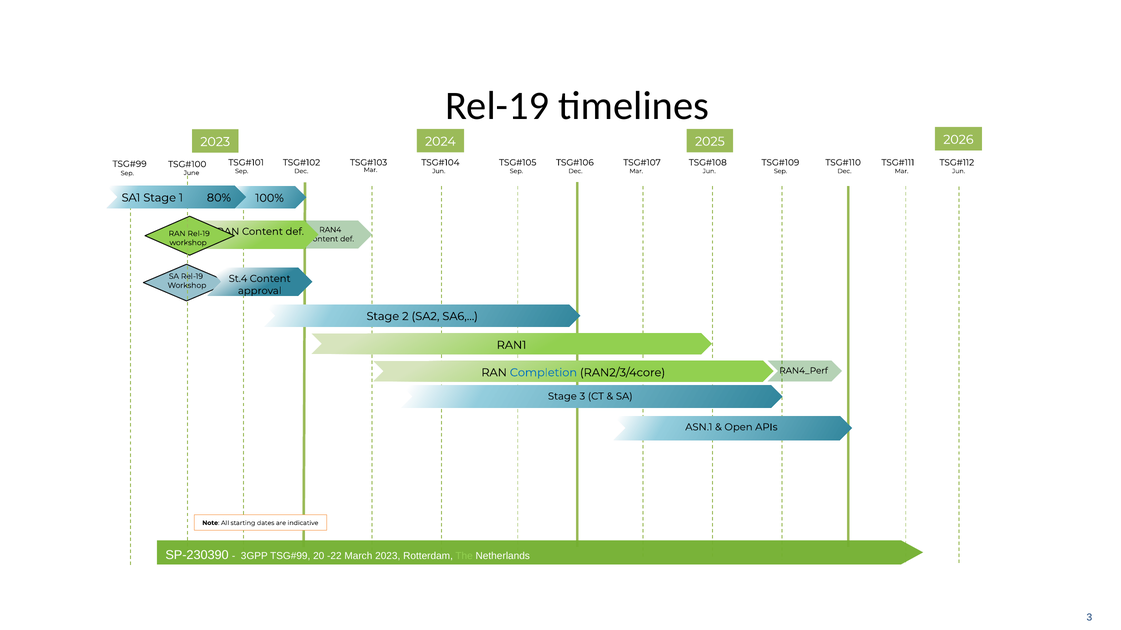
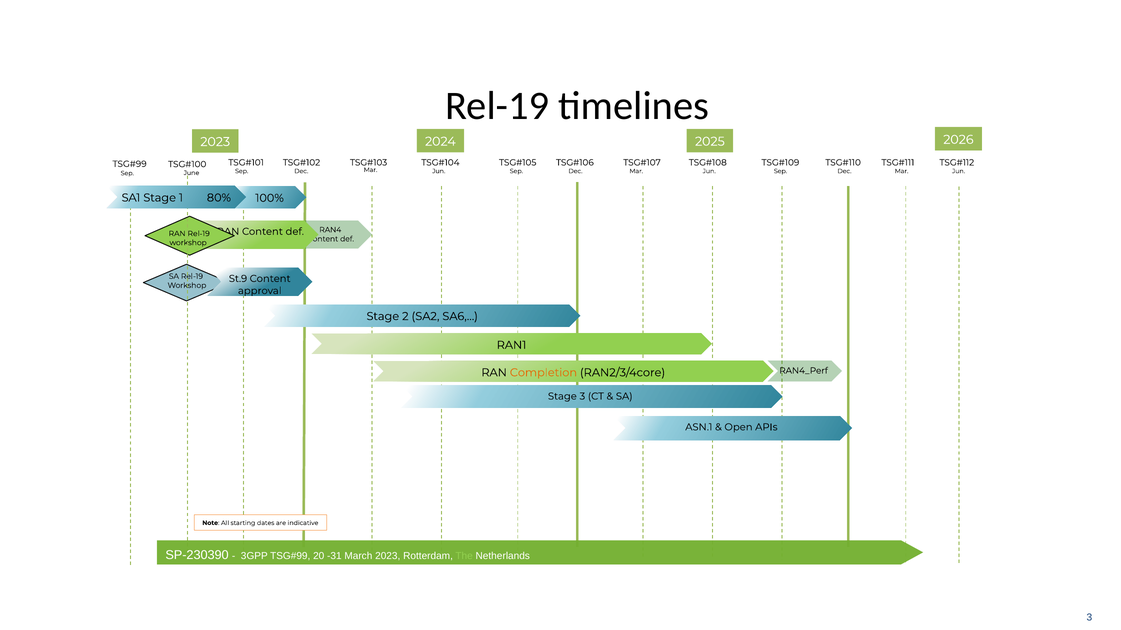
St.4: St.4 -> St.9 (238, 279)
Completion colour: blue -> orange (543, 373)
-22: -22 -> -31 (334, 556)
